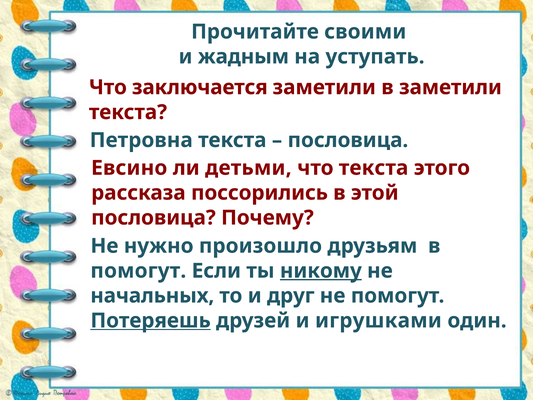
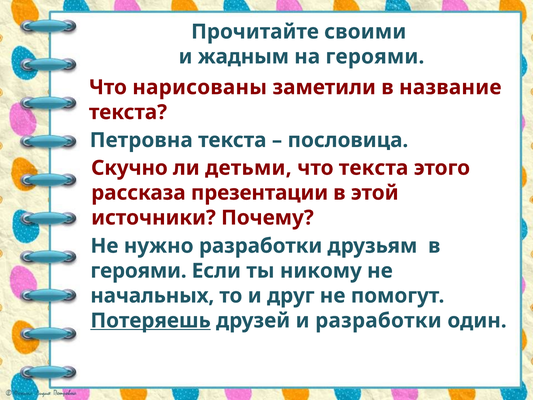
на уступать: уступать -> героями (375, 57)
заключается: заключается -> нарисованы (200, 87)
в заметили: заметили -> название (450, 87)
Евсино: Евсино -> Скучно (129, 168)
поссорились: поссорились -> презентации (260, 193)
пословица: пословица -> источники (153, 218)
нужно произошло: произошло -> разработки (261, 246)
помогут: помогут -> героями (139, 271)
никому underline: present -> none (321, 271)
и игрушками: игрушками -> разработки (378, 320)
